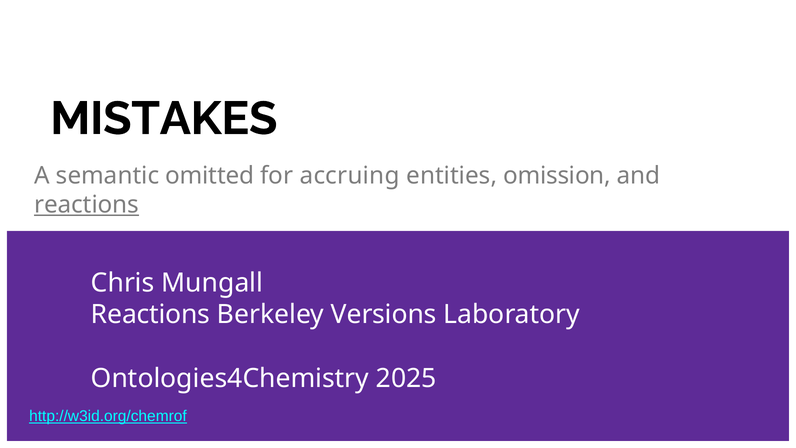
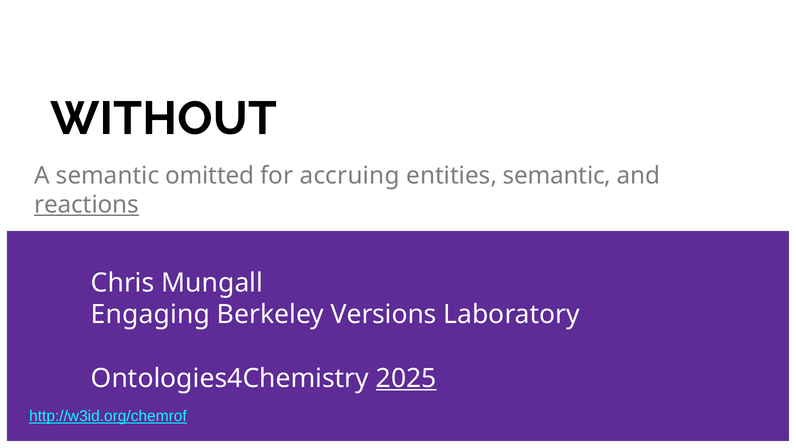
MISTAKES: MISTAKES -> WITHOUT (164, 119)
entities omission: omission -> semantic (557, 176)
Reactions: Reactions -> Engaging (150, 314)
2025 underline: none -> present (406, 378)
